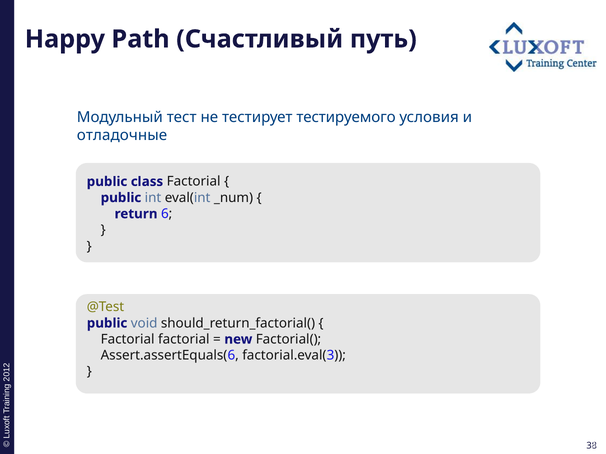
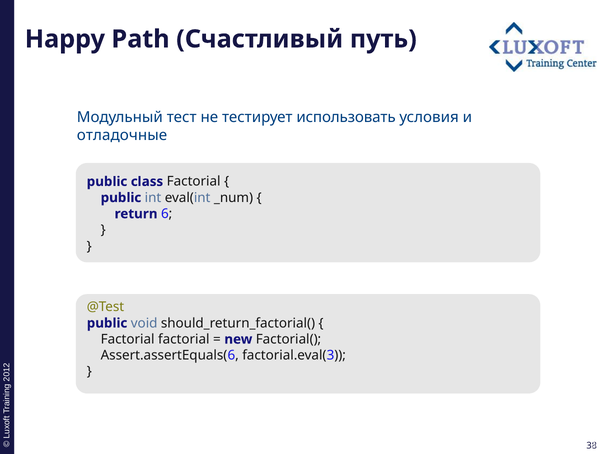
тестируемого: тестируемого -> использовать (346, 117)
